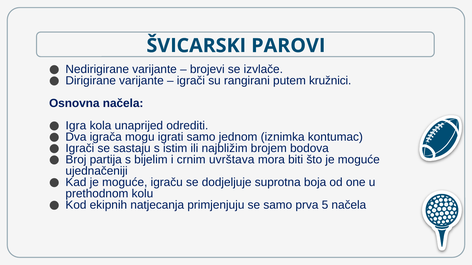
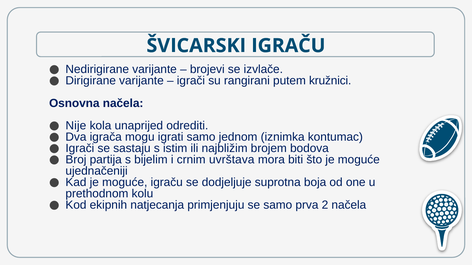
ŠVICARSKI PAROVI: PAROVI -> IGRAČU (288, 46)
Igra: Igra -> Nije (76, 126)
5: 5 -> 2 (325, 205)
